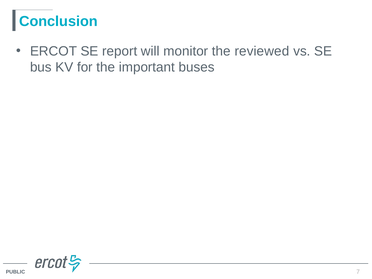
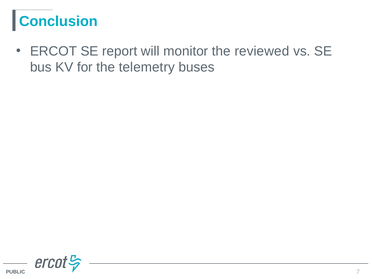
important: important -> telemetry (147, 67)
